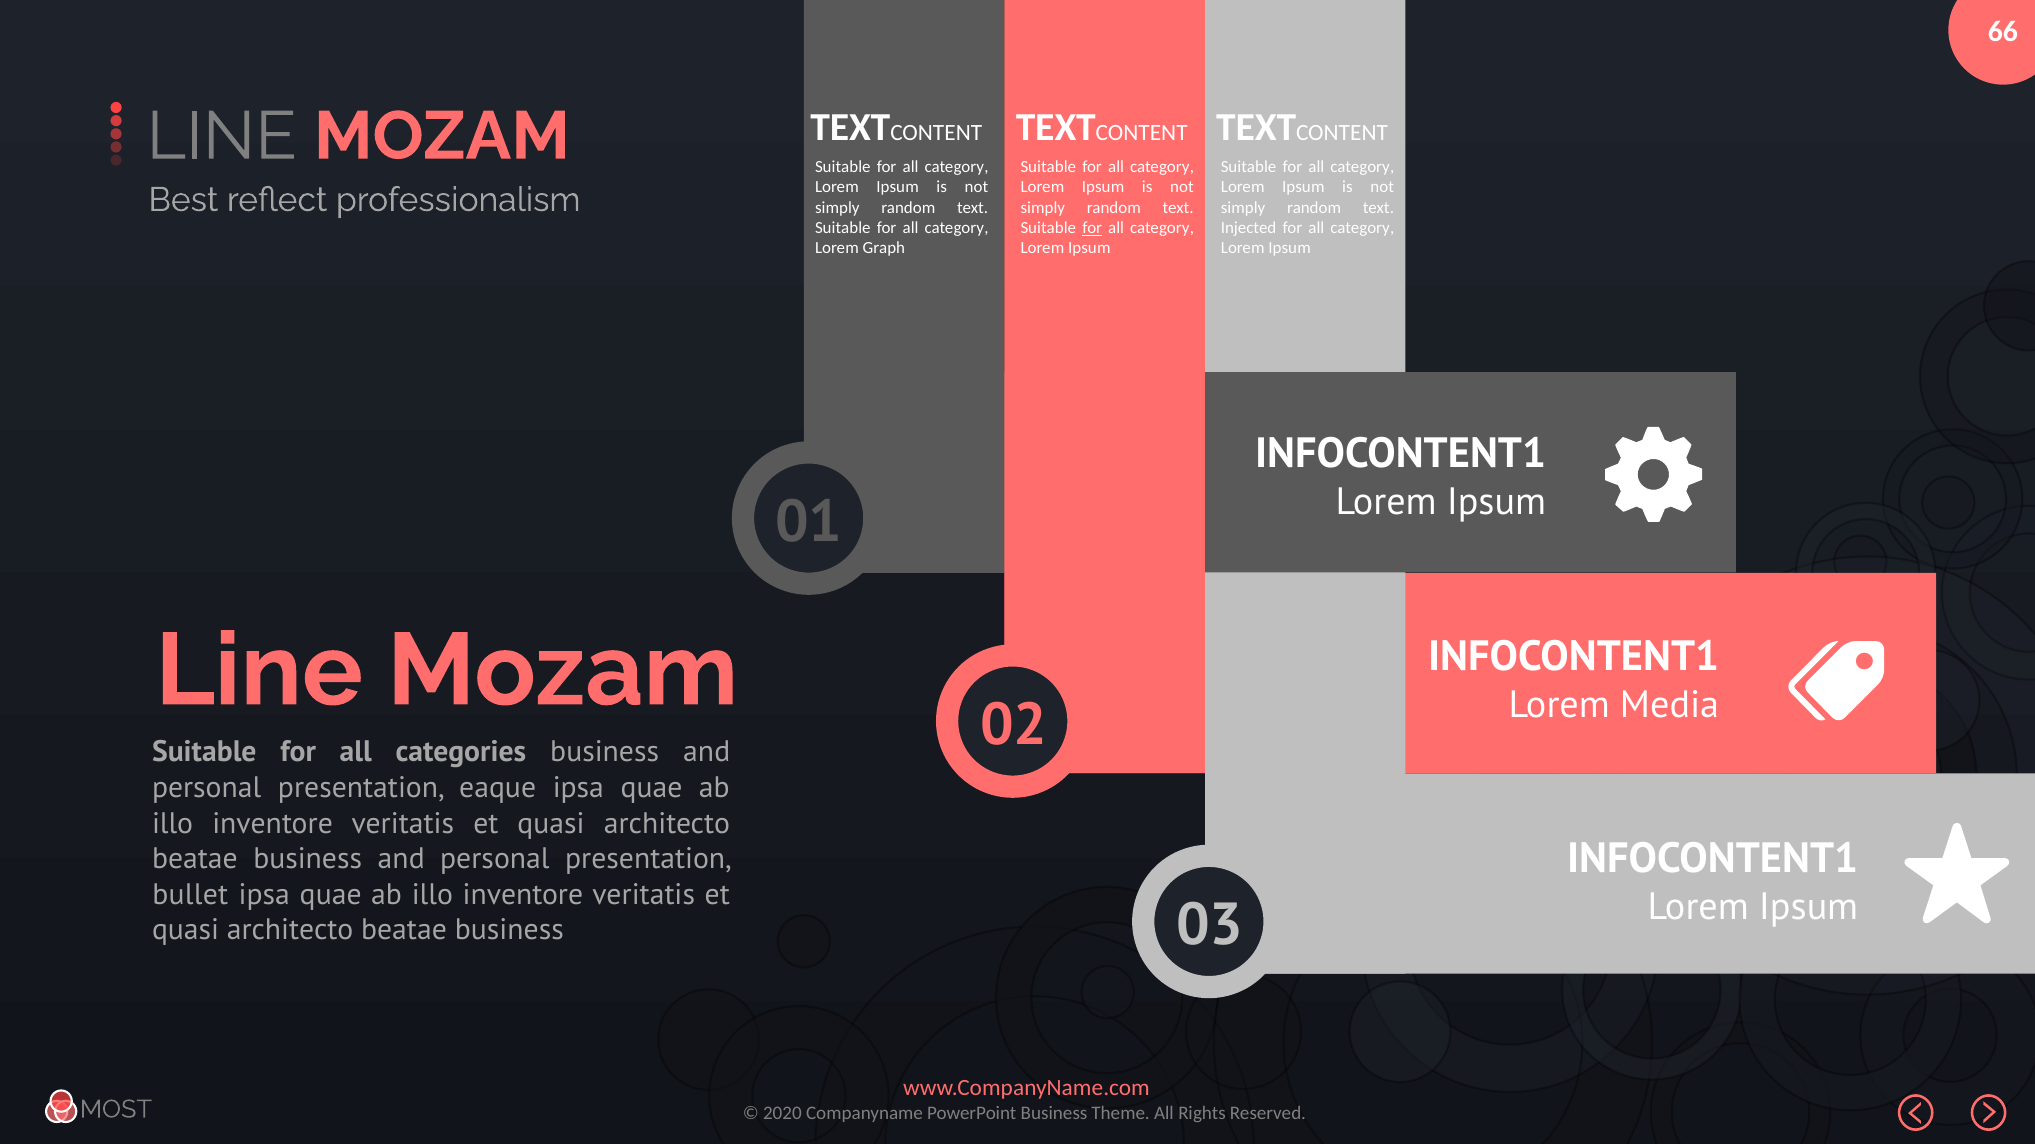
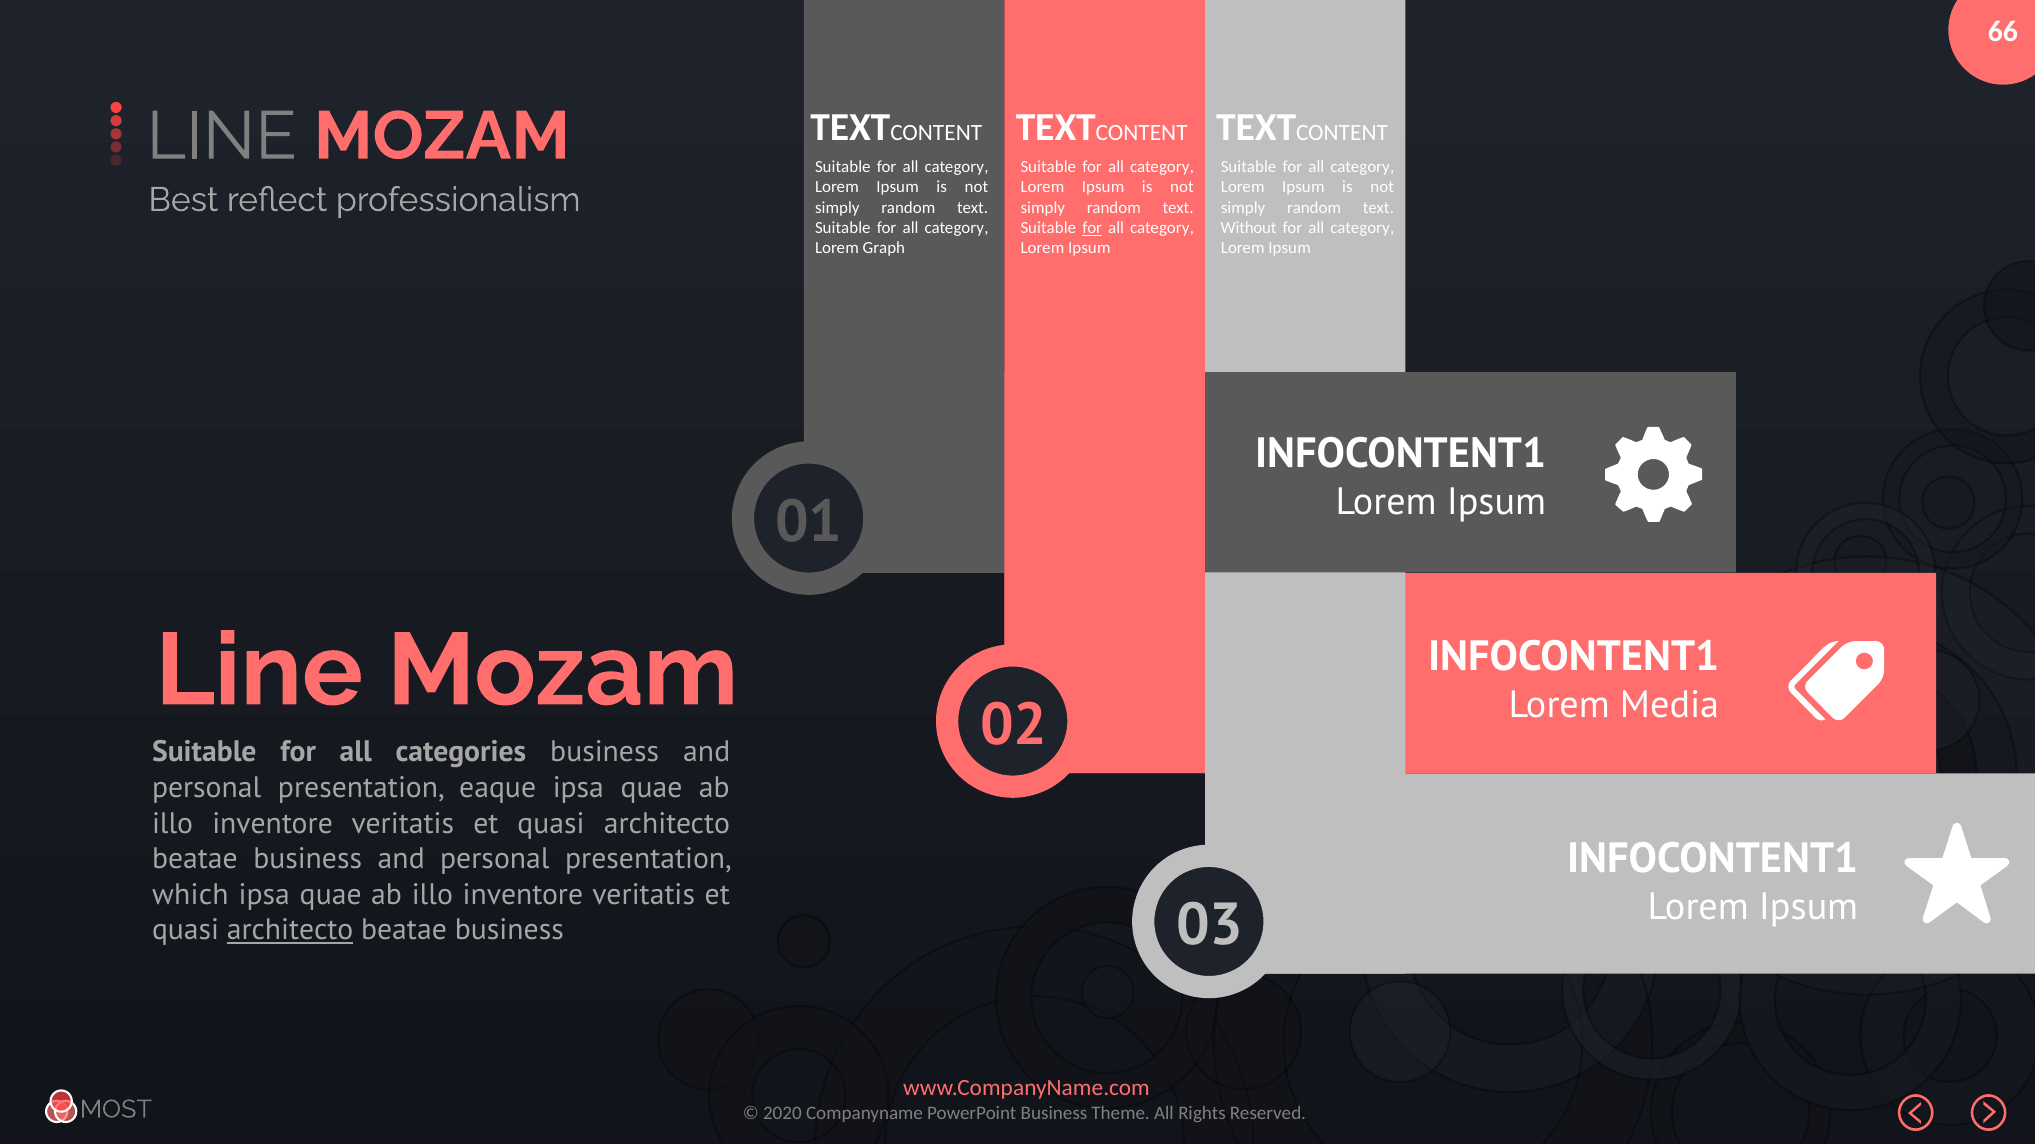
Injected: Injected -> Without (1249, 228)
bullet: bullet -> which (190, 895)
architecto underline: none -> present (290, 931)
